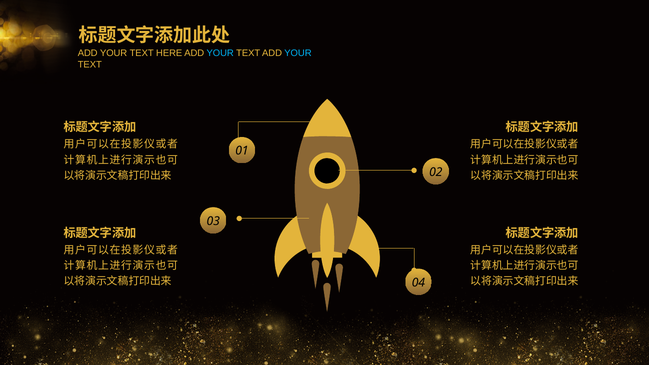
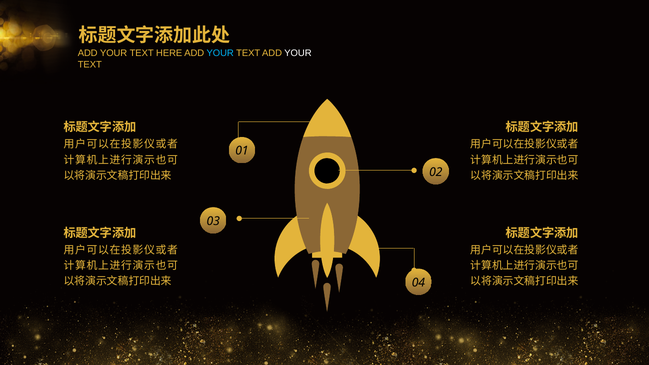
YOUR colour: light blue -> white (298, 53)
